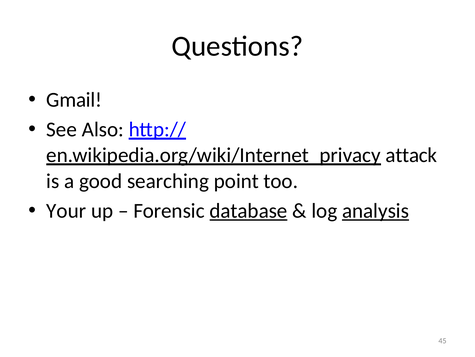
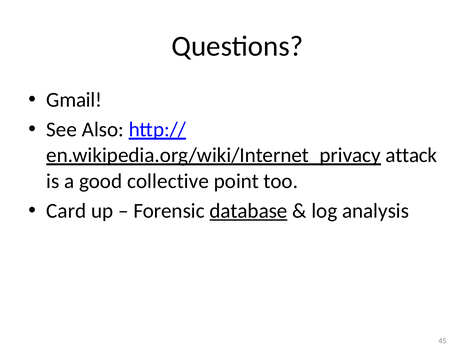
searching: searching -> collective (168, 181)
Your: Your -> Card (66, 210)
analysis underline: present -> none (376, 210)
